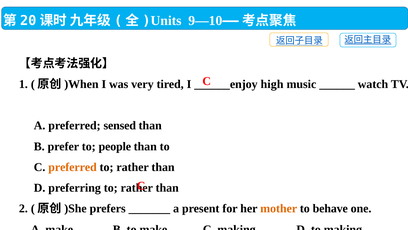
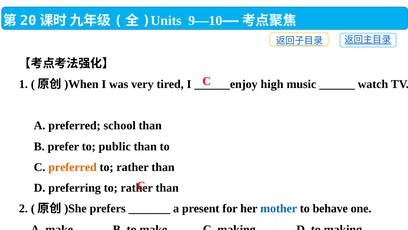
sensed: sensed -> school (120, 125)
people: people -> public (115, 146)
mother colour: orange -> blue (279, 208)
